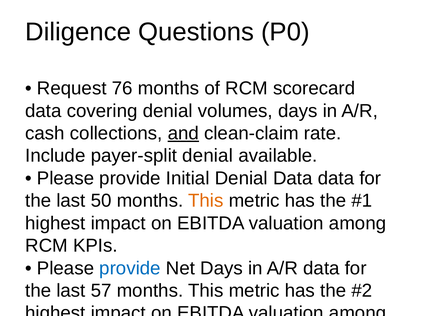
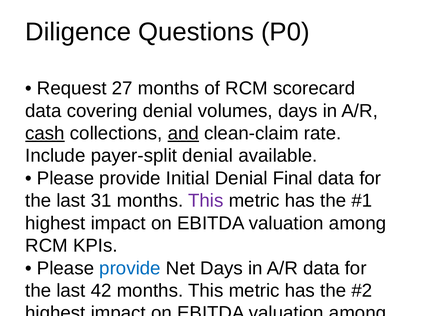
76: 76 -> 27 (122, 88)
cash underline: none -> present (45, 133)
Denial Data: Data -> Final (293, 178)
50: 50 -> 31 (101, 201)
This colour: orange -> purple (206, 201)
57: 57 -> 42 (101, 290)
